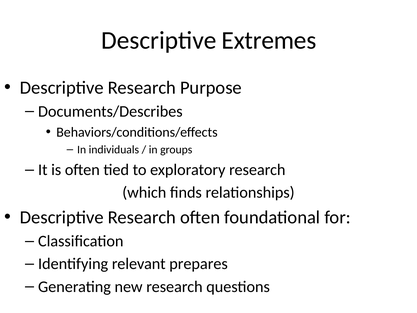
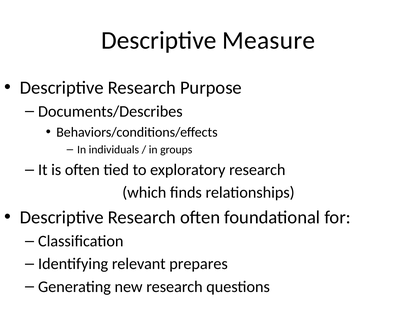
Extremes: Extremes -> Measure (269, 40)
